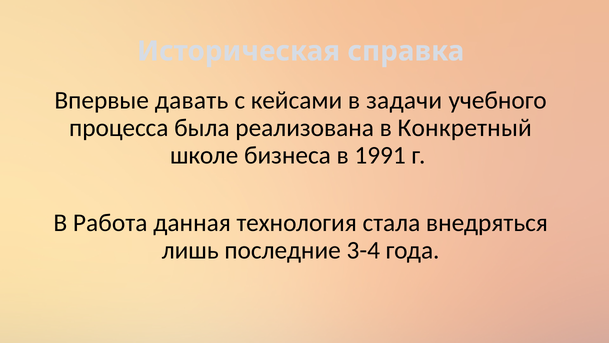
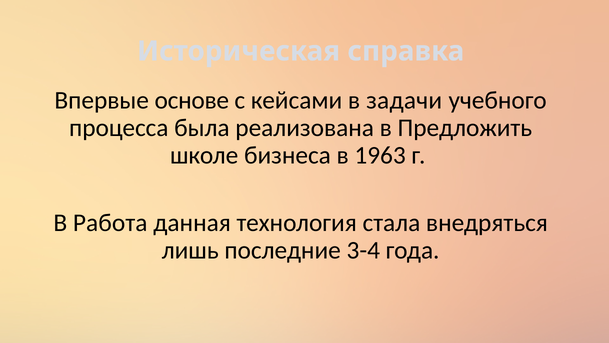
давать: давать -> основе (192, 100)
Конкретный: Конкретный -> Предложить (465, 128)
1991: 1991 -> 1963 (380, 155)
